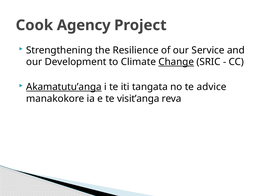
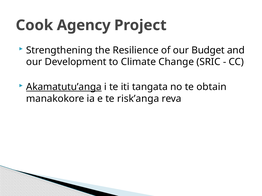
Service: Service -> Budget (208, 50)
Change underline: present -> none (176, 62)
advice: advice -> obtain (212, 87)
visit’anga: visit’anga -> risk’anga (138, 99)
